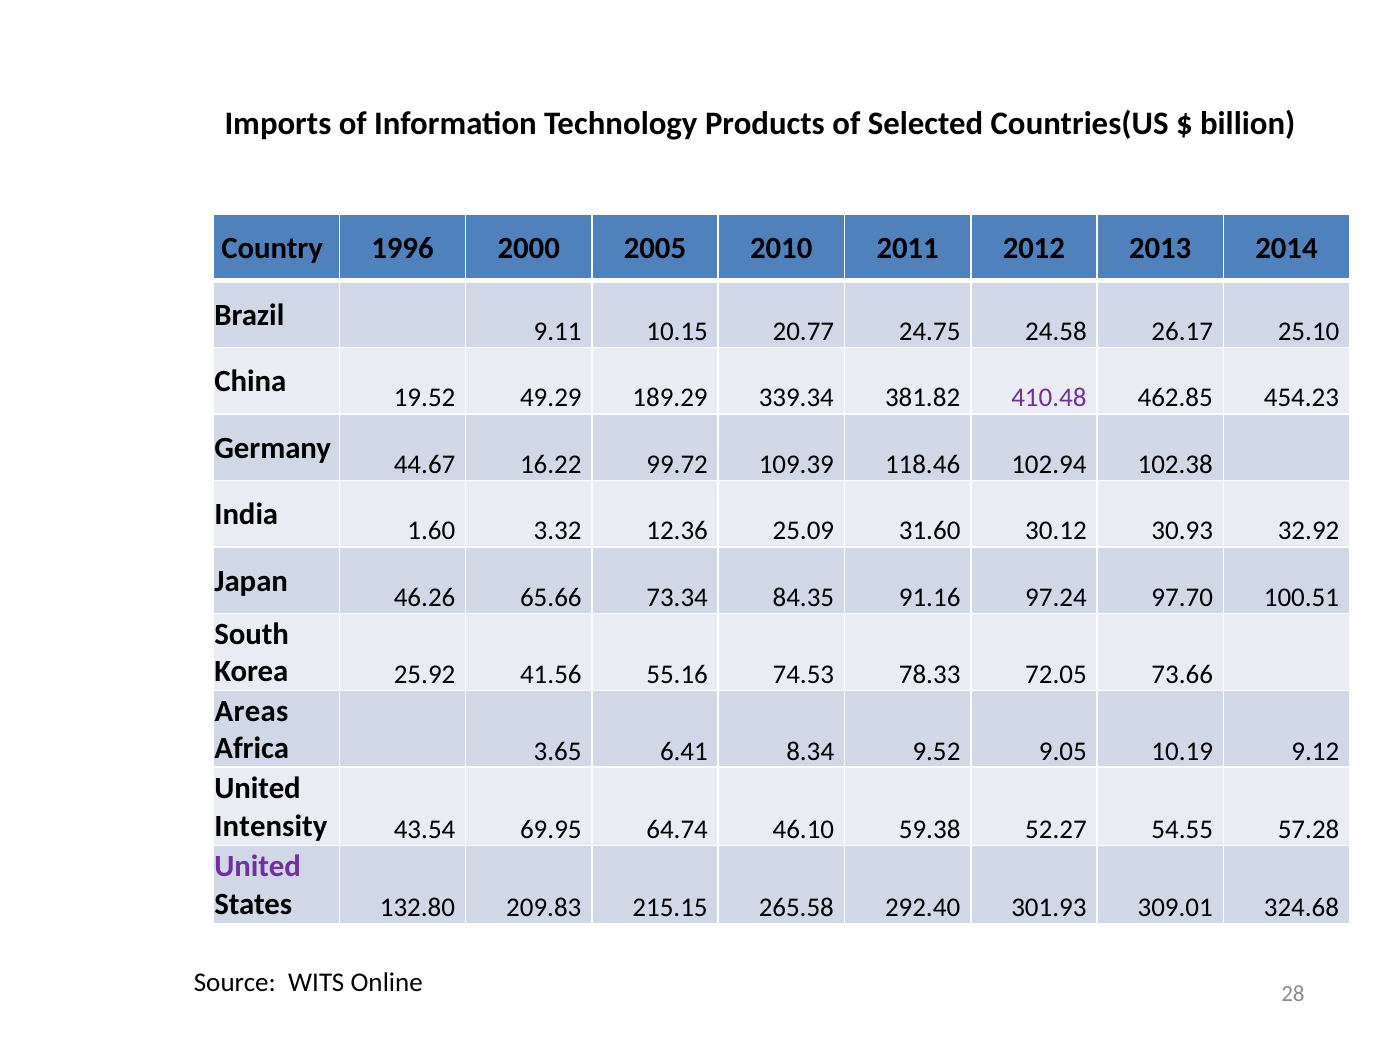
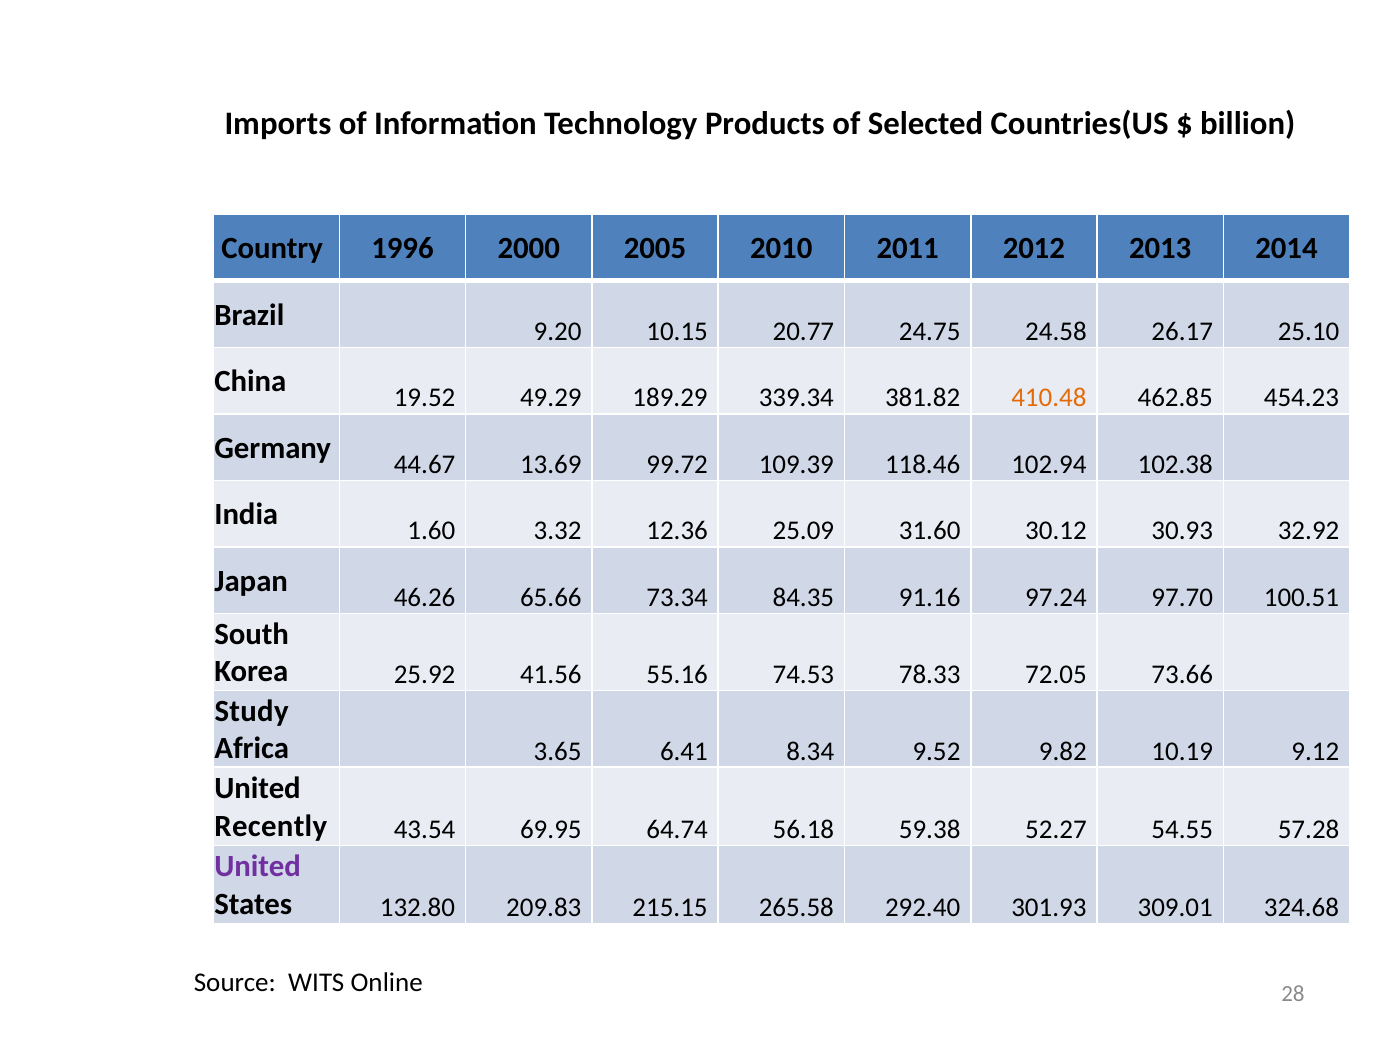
9.11: 9.11 -> 9.20 (558, 331)
410.48 colour: purple -> orange (1049, 398)
16.22: 16.22 -> 13.69 (551, 464)
Areas: Areas -> Study (252, 711)
9.05: 9.05 -> 9.82 (1063, 751)
Intensity: Intensity -> Recently (271, 826)
46.10: 46.10 -> 56.18 (803, 829)
